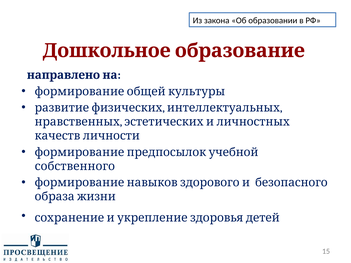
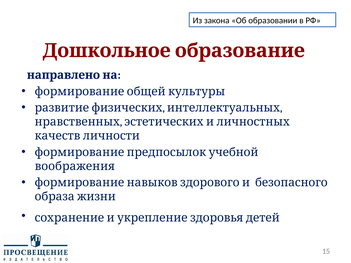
собственного: собственного -> воображения (75, 166)
